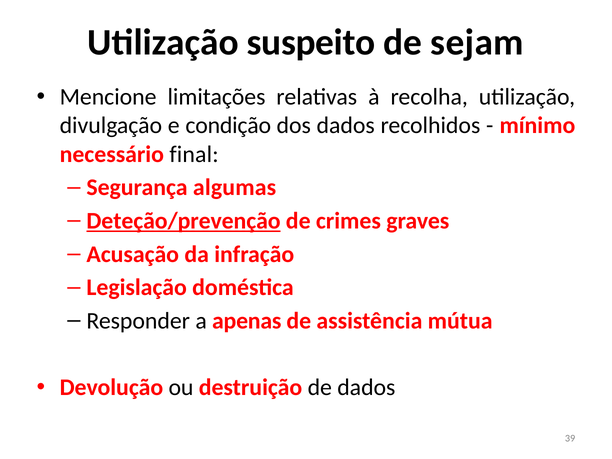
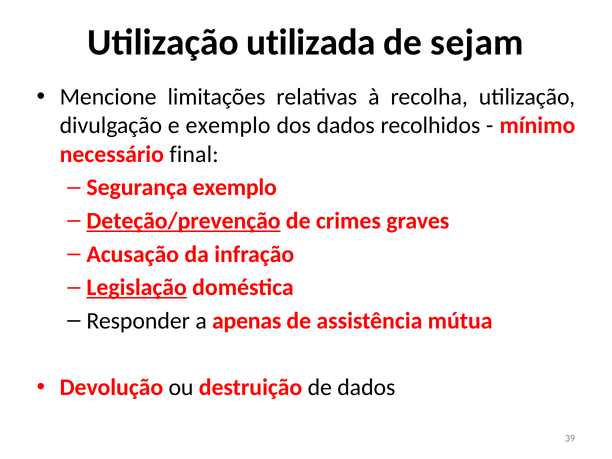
suspeito: suspeito -> utilizada (311, 42)
e condição: condição -> exemplo (228, 126)
Segurança algumas: algumas -> exemplo (235, 188)
Legislação underline: none -> present (137, 288)
